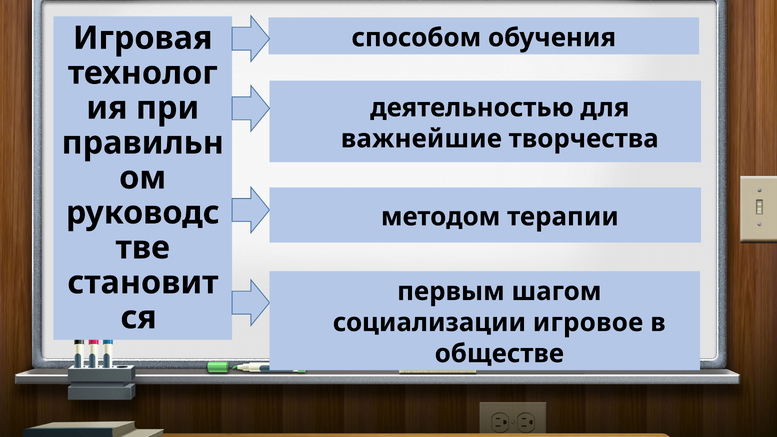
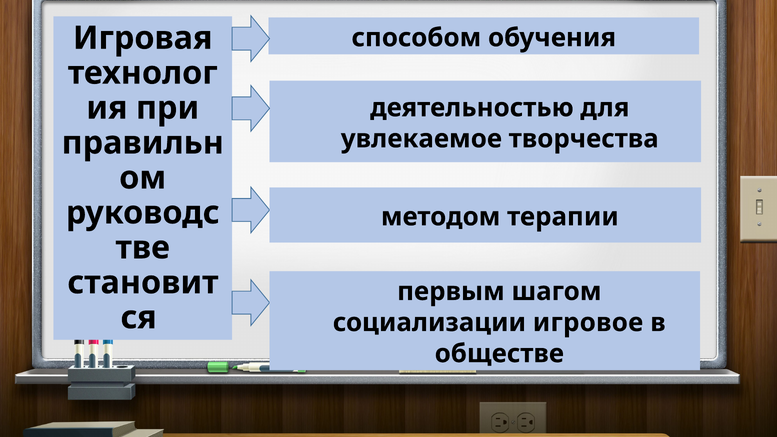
важнейшие: важнейшие -> увлекаемое (421, 139)
